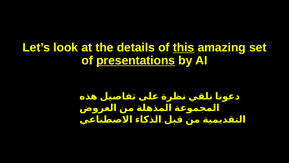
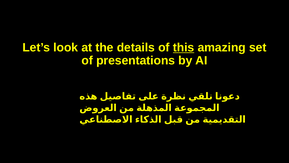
presentations underline: present -> none (136, 60)
